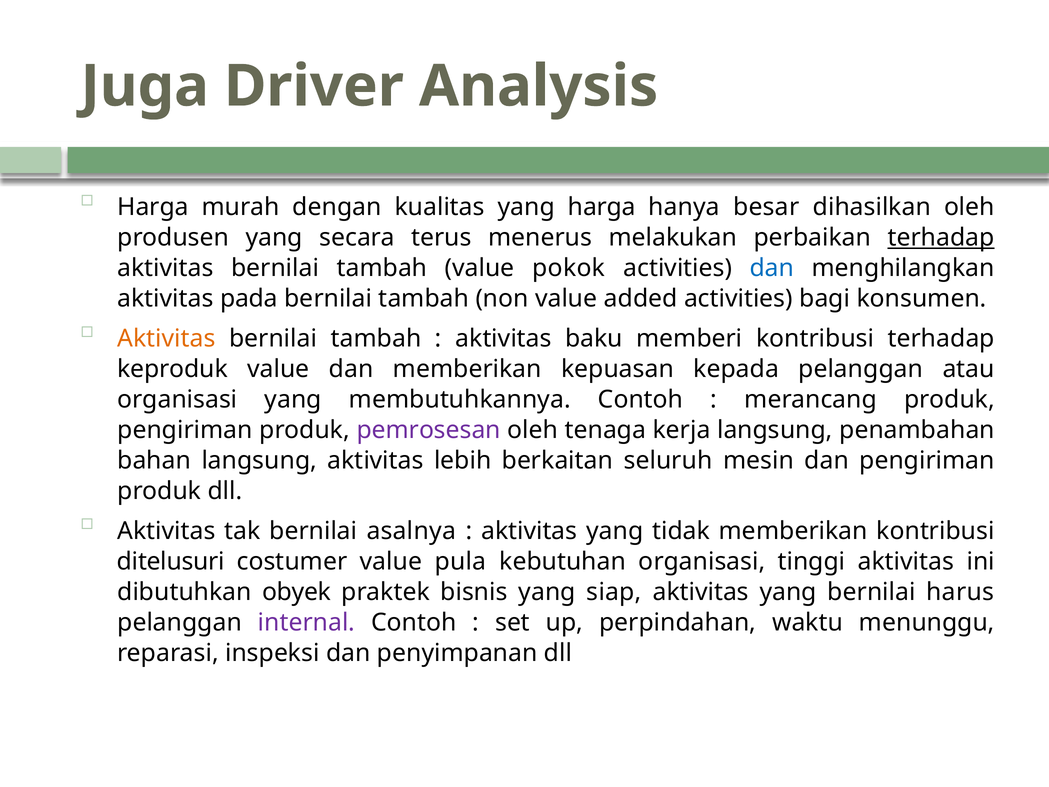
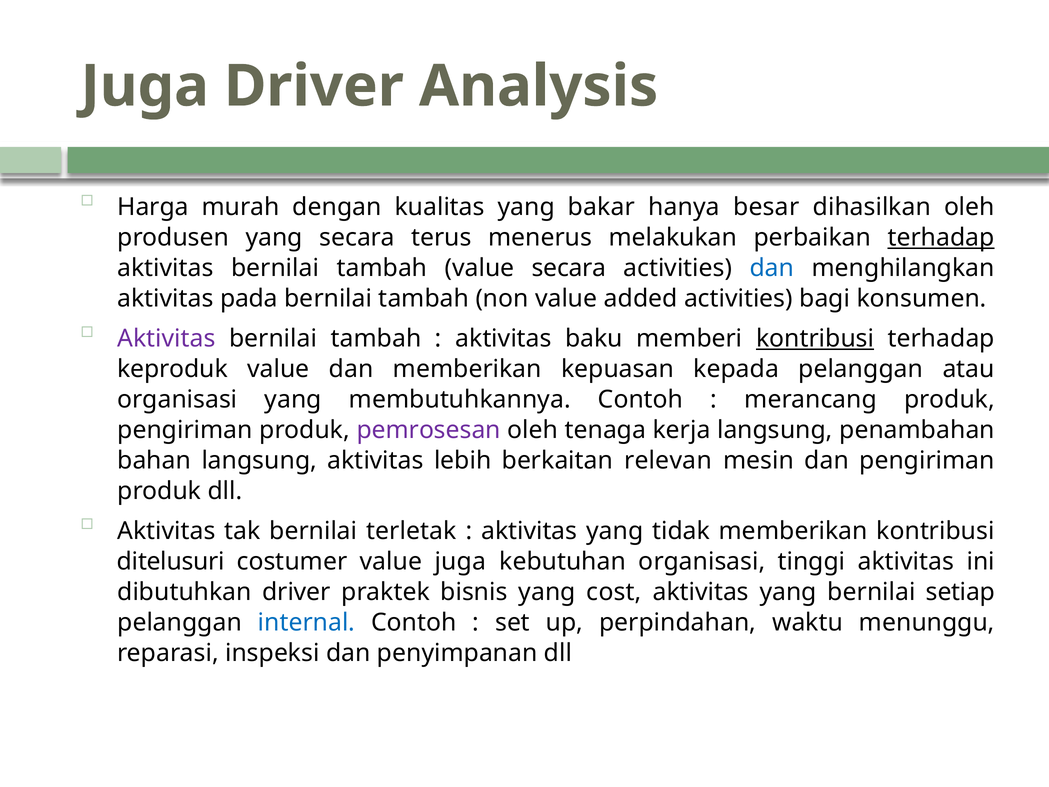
yang harga: harga -> bakar (602, 207)
value pokok: pokok -> secara (569, 268)
Aktivitas colour: orange -> purple (166, 338)
kontribusi underline: none -> present (815, 338)
seluruh: seluruh -> relevan (668, 460)
asalnya: asalnya -> terletak (411, 531)
value pula: pula -> juga (461, 561)
dibutuhkan obyek: obyek -> driver (296, 592)
siap: siap -> cost (614, 592)
harus: harus -> setiap (960, 592)
internal colour: purple -> blue (307, 622)
